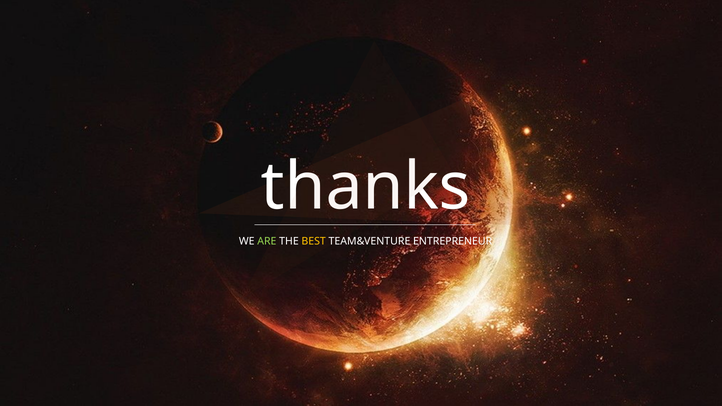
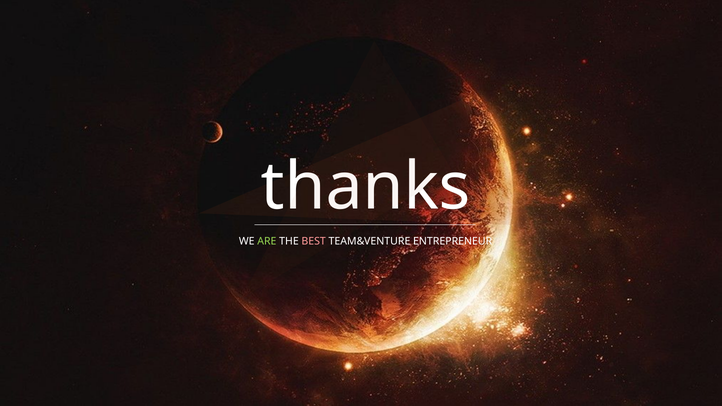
BEST colour: yellow -> pink (314, 241)
